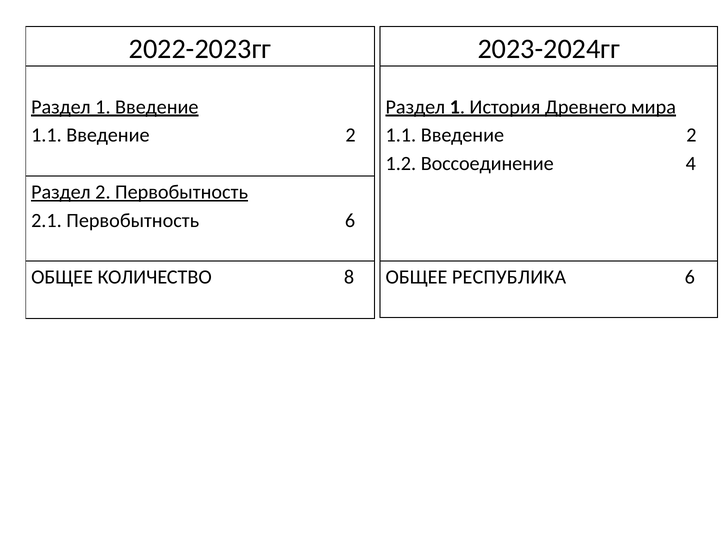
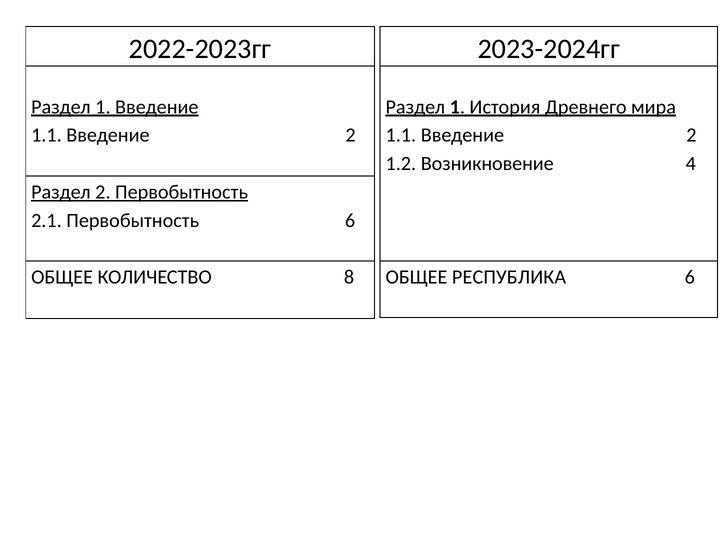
Воссоединение: Воссоединение -> Возникновение (487, 164)
